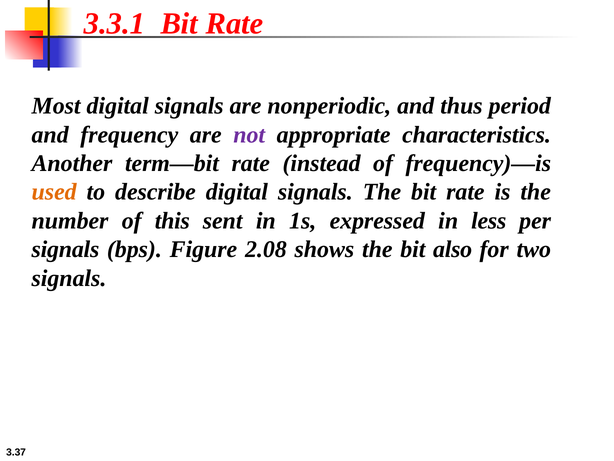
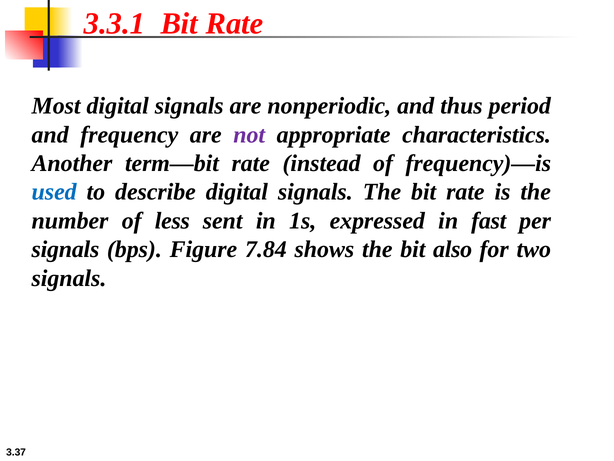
used colour: orange -> blue (54, 192)
this: this -> less (172, 221)
less: less -> fast (489, 221)
2.08: 2.08 -> 7.84 (266, 249)
